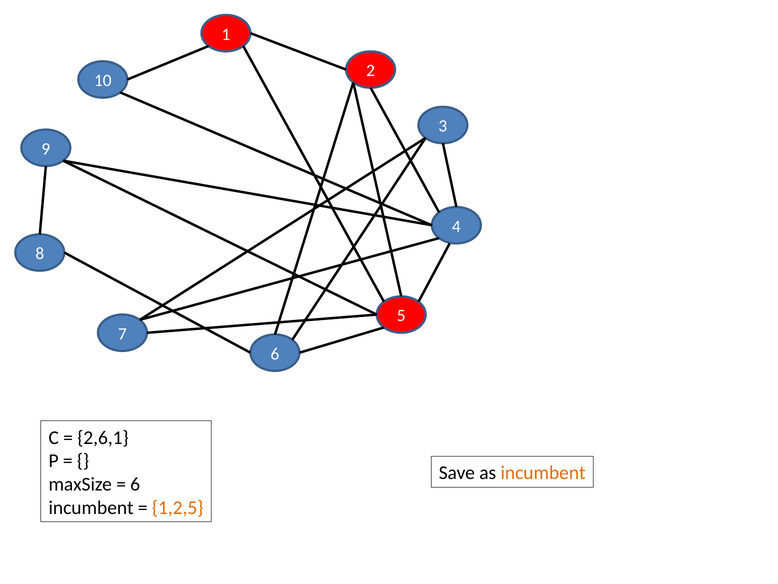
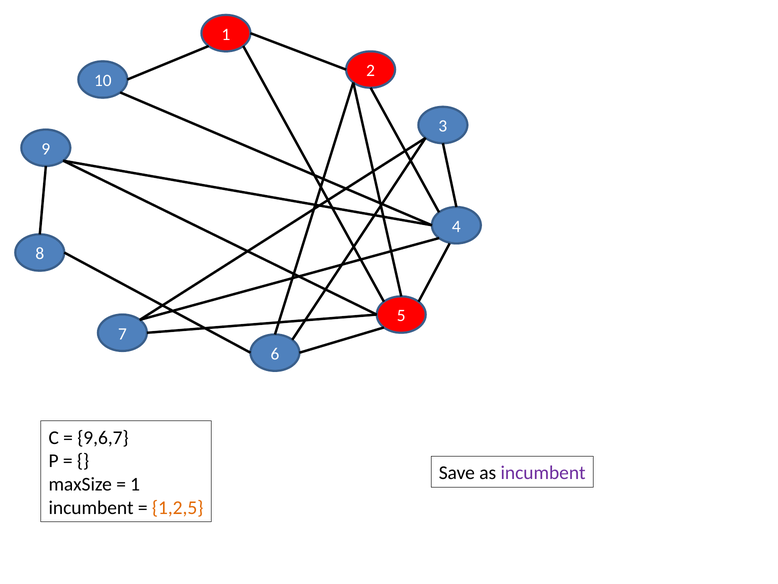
2,6,1: 2,6,1 -> 9,6,7 (103, 437)
incumbent colour: orange -> purple (543, 473)
6: 6 -> 1 (135, 484)
